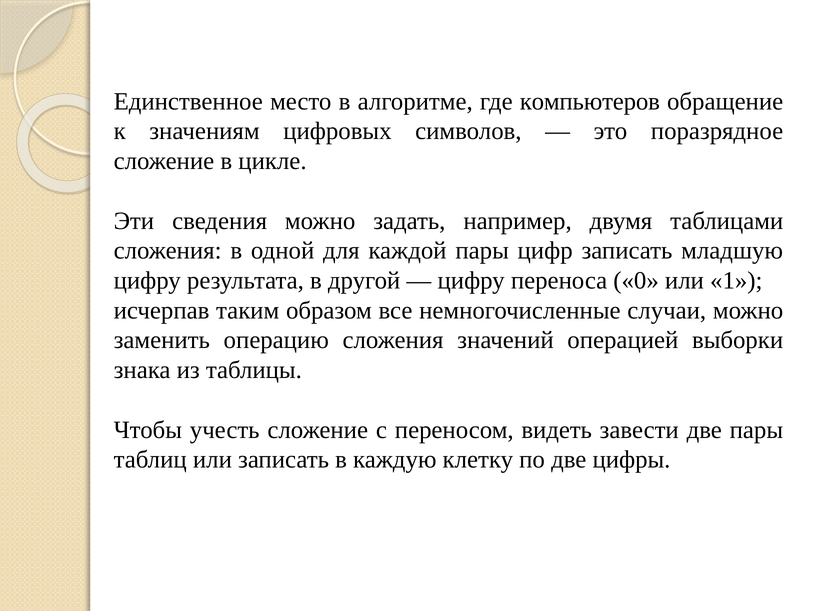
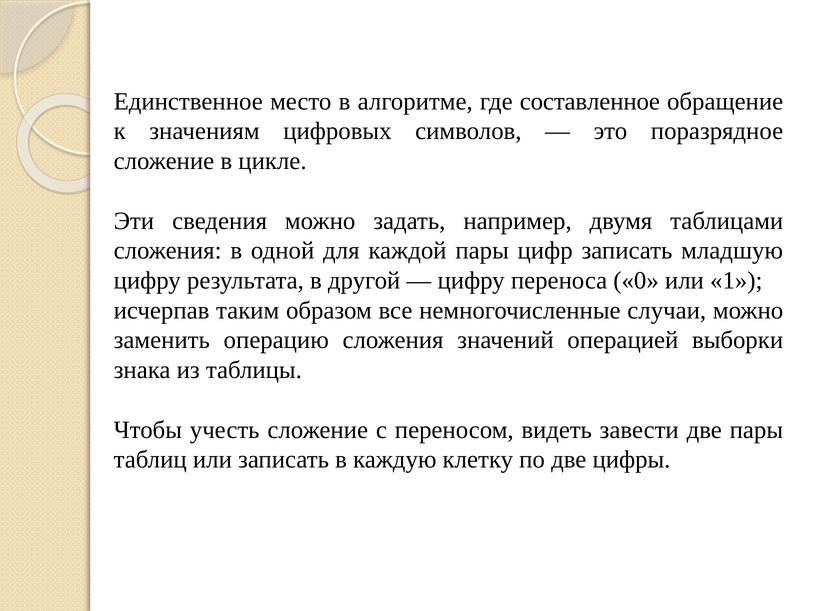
компьютеров: компьютеров -> составленное (590, 101)
